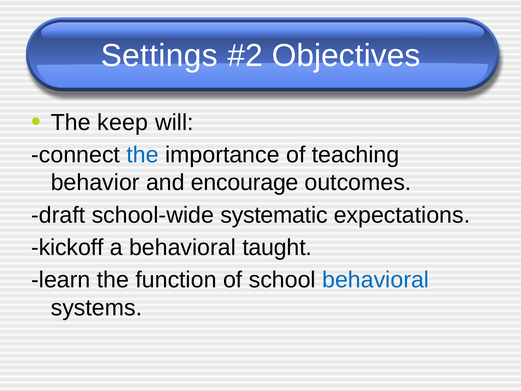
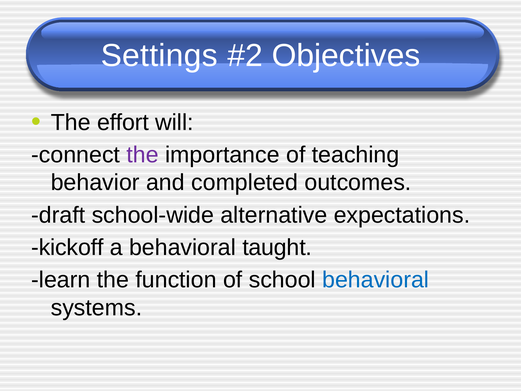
keep: keep -> effort (123, 122)
the colour: blue -> purple (143, 155)
encourage: encourage -> completed (245, 183)
systematic: systematic -> alternative (274, 215)
